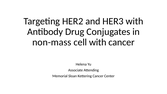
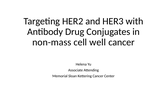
cell with: with -> well (98, 42)
